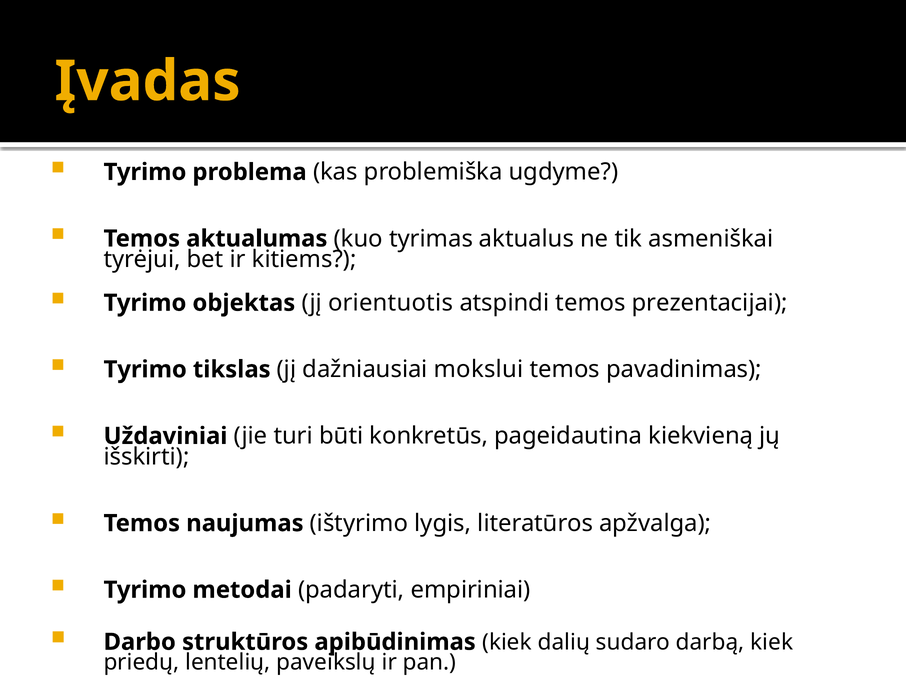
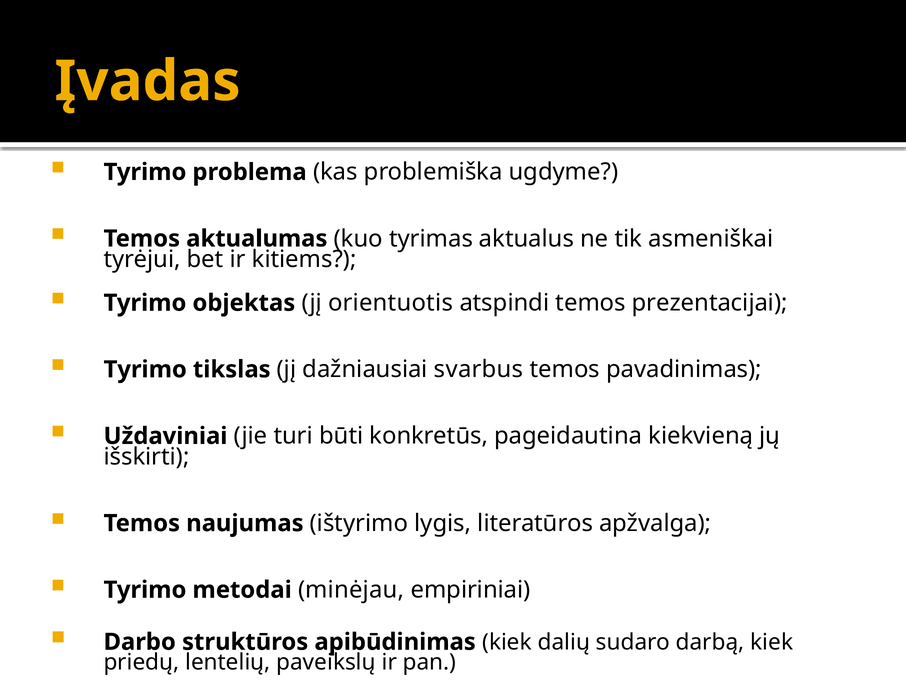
mokslui: mokslui -> svarbus (479, 369)
padaryti: padaryti -> minėjau (351, 589)
